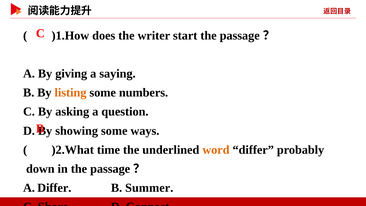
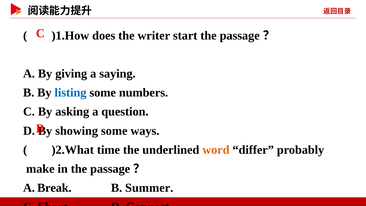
listing colour: orange -> blue (70, 93)
down: down -> make (40, 169)
A Differ: Differ -> Break (54, 188)
